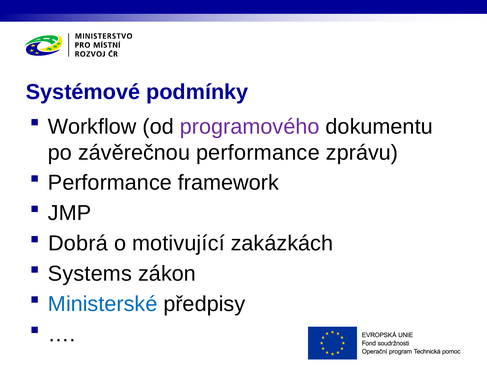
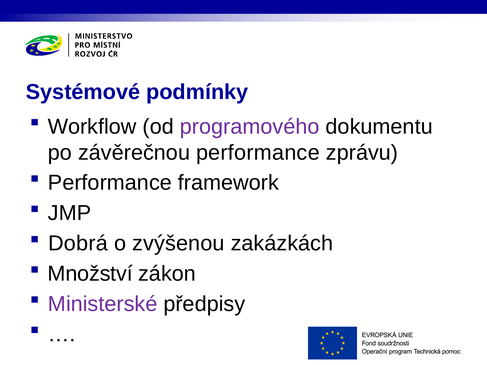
motivující: motivující -> zvýšenou (178, 244)
Systems: Systems -> Množství (90, 274)
Ministerské colour: blue -> purple (103, 304)
